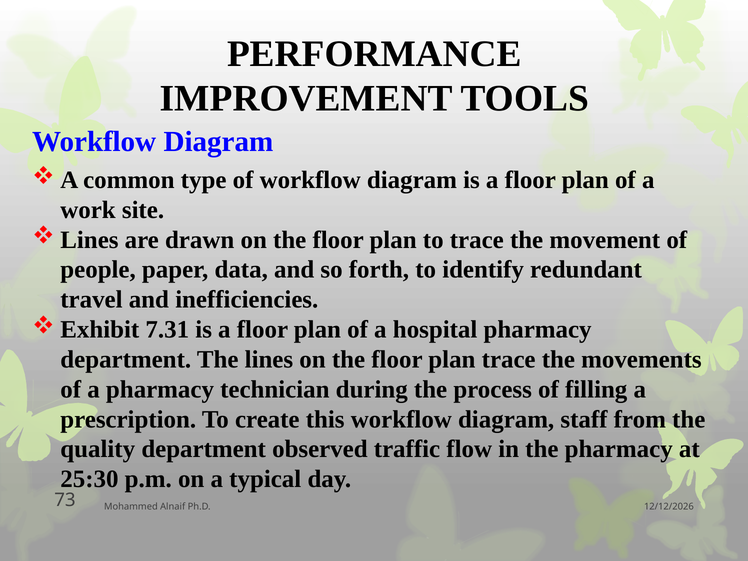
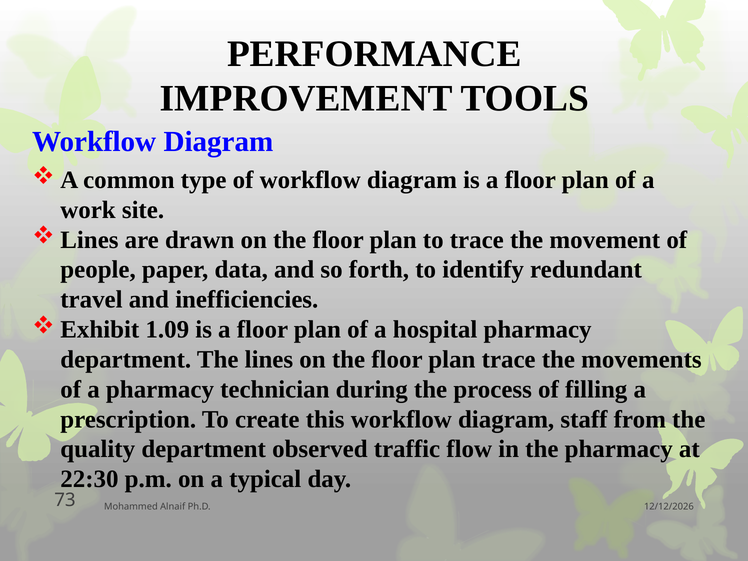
7.31: 7.31 -> 1.09 (167, 330)
25:30: 25:30 -> 22:30 (89, 479)
